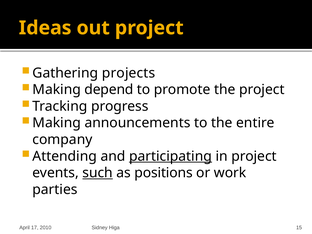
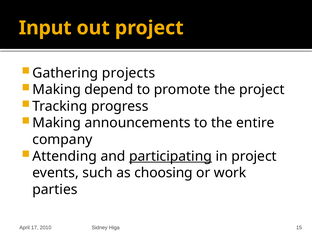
Ideas: Ideas -> Input (45, 28)
such underline: present -> none (98, 173)
positions: positions -> choosing (164, 173)
